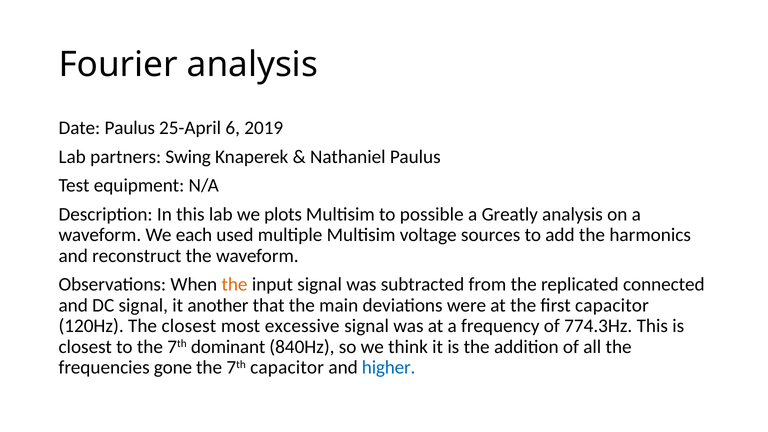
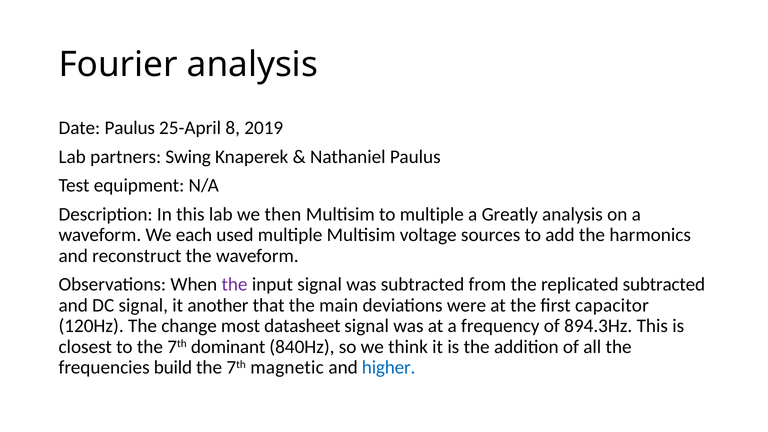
6: 6 -> 8 (233, 128)
plots: plots -> then (283, 214)
to possible: possible -> multiple (432, 214)
the colour: orange -> purple (235, 285)
replicated connected: connected -> subtracted (664, 285)
The closest: closest -> change (189, 326)
excessive: excessive -> datasheet (302, 326)
774.3Hz: 774.3Hz -> 894.3Hz (598, 326)
gone: gone -> build (173, 367)
7th capacitor: capacitor -> magnetic (287, 367)
